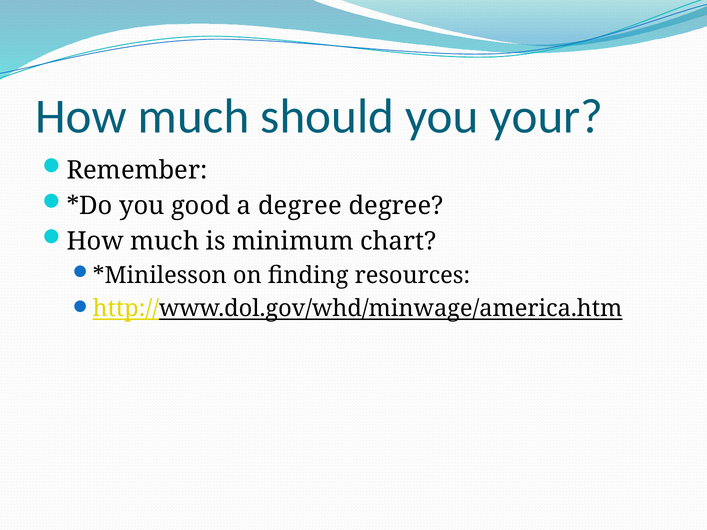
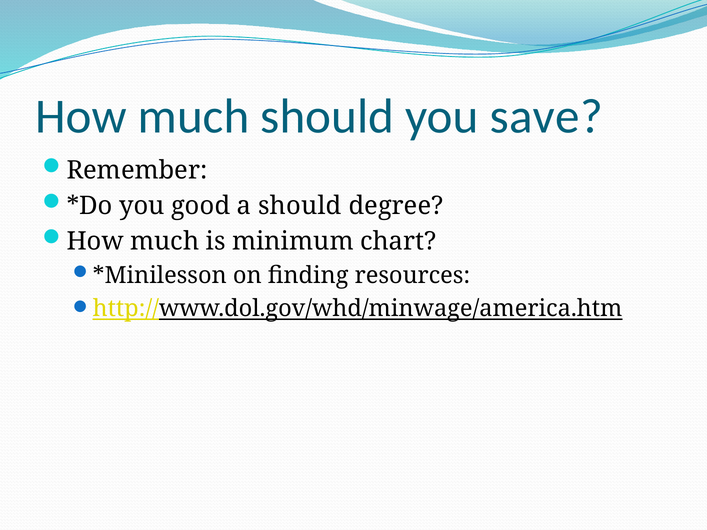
your: your -> save (546, 117)
a degree: degree -> should (300, 206)
